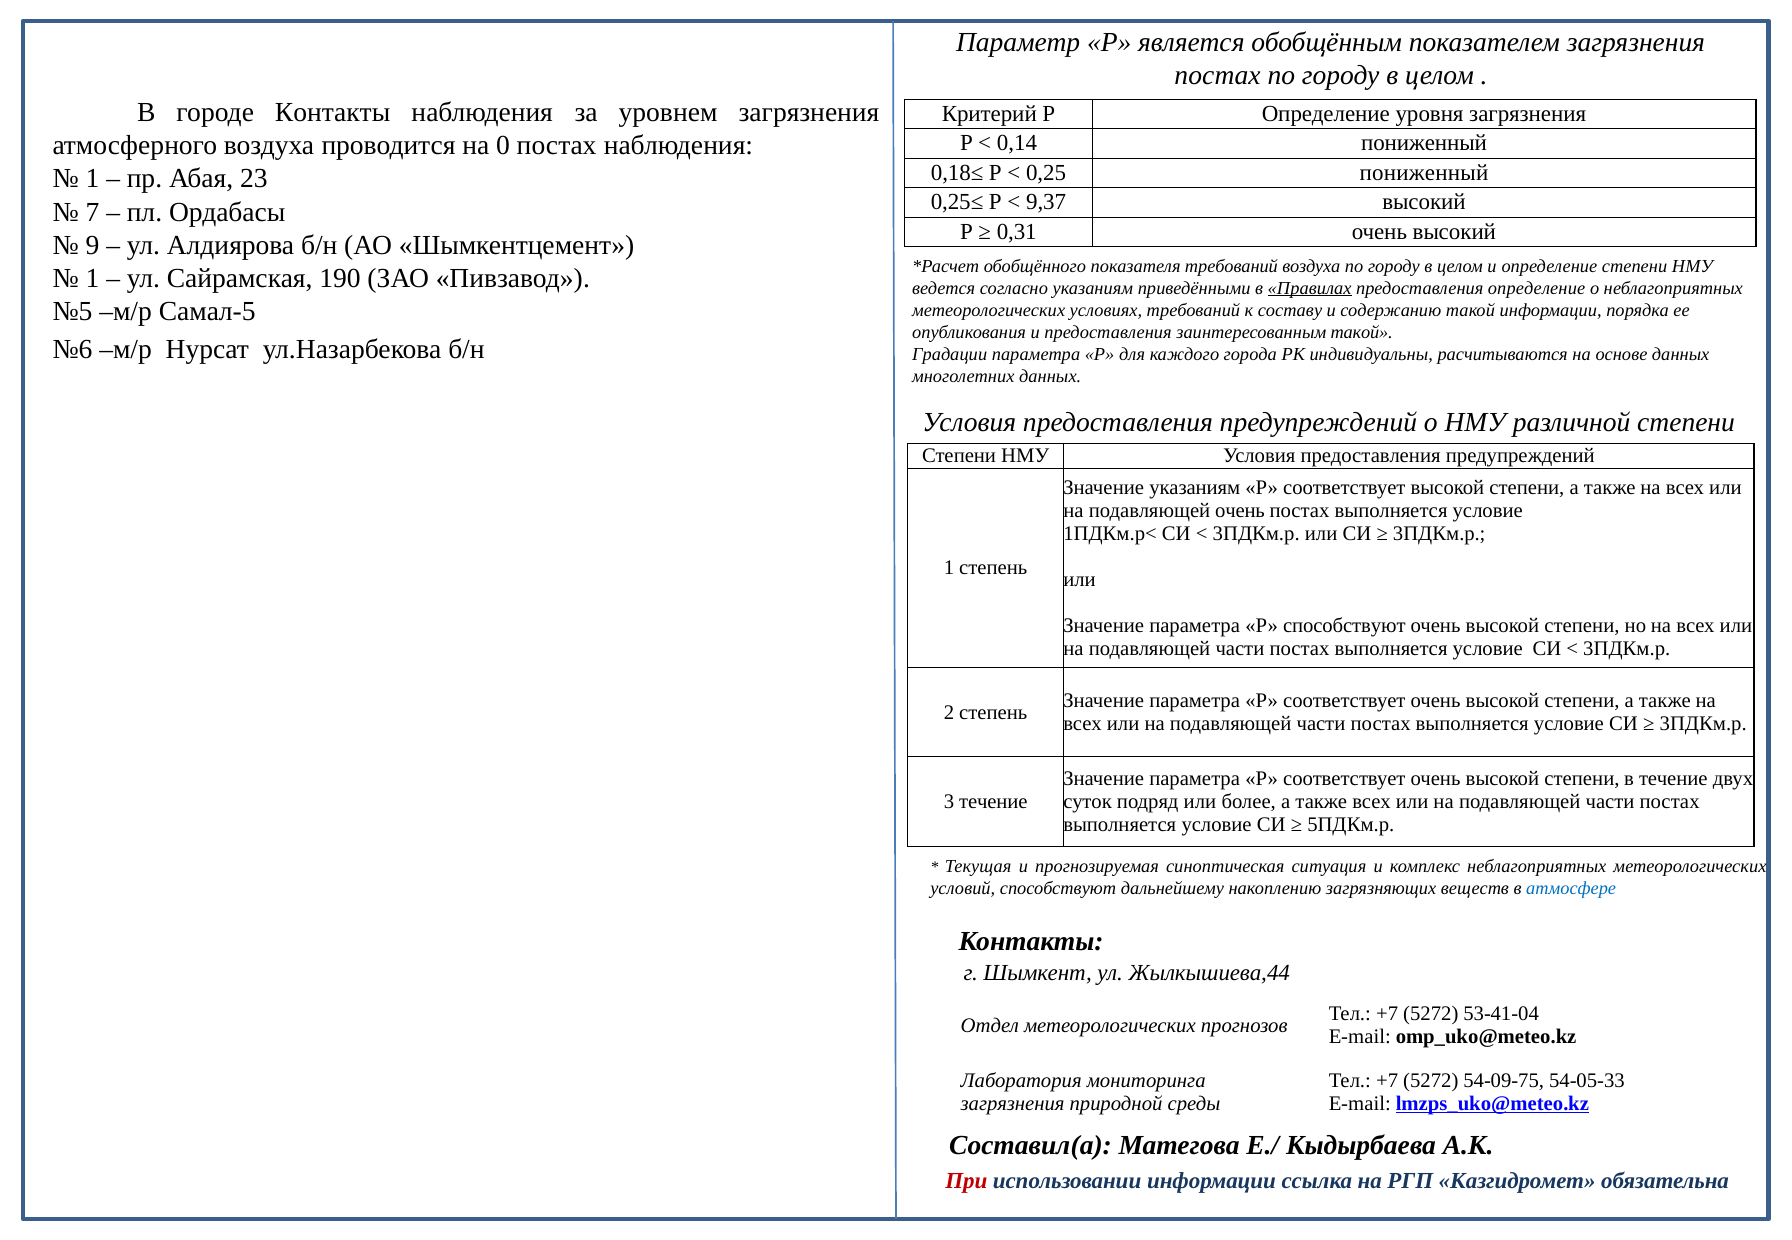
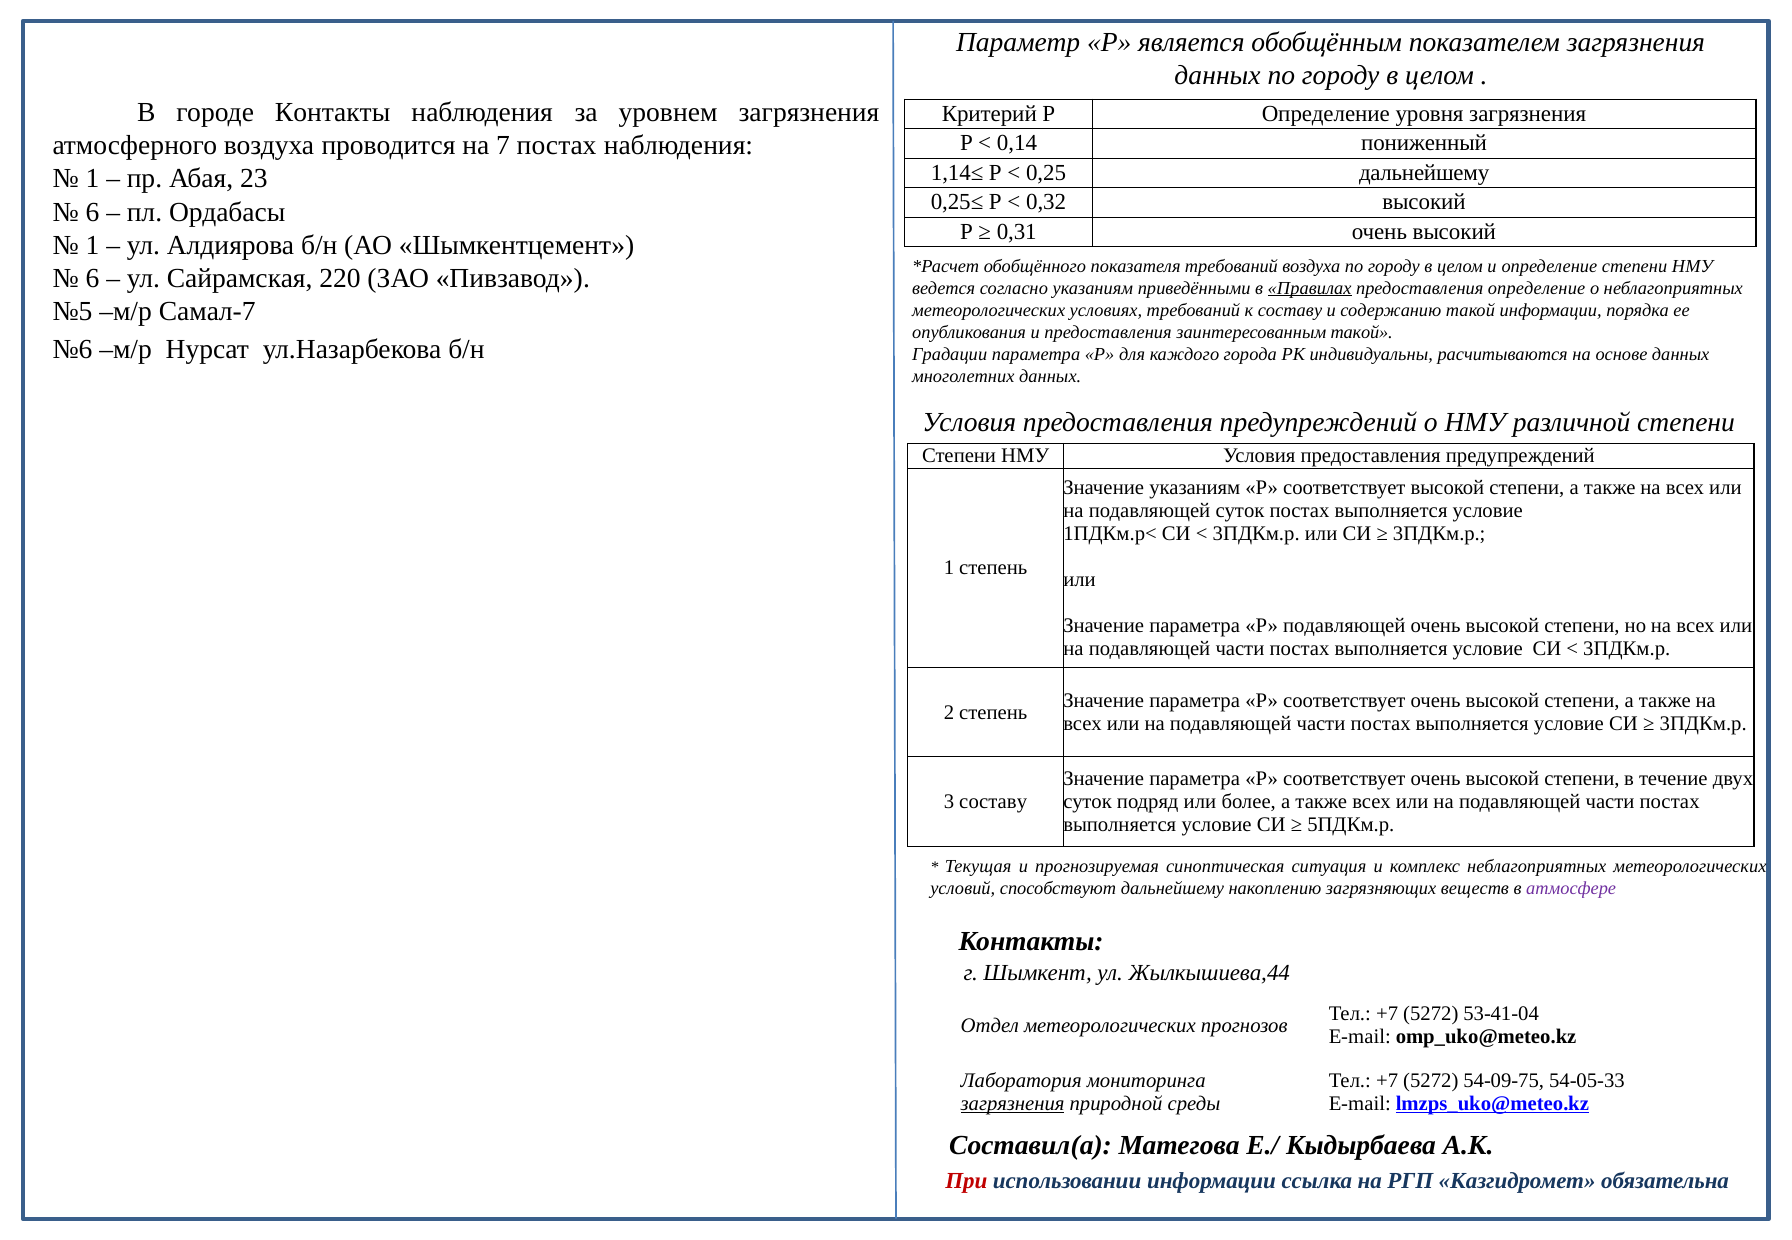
постах: постах -> данных (1218, 75)
0: 0 -> 7 (503, 146)
0,18≤: 0,18≤ -> 1,14≤ (957, 173)
0,25 пониженный: пониженный -> дальнейшему (1424, 173)
9,37: 9,37 -> 0,32 (1046, 202)
7: 7 -> 6 (93, 212)
9: 9 -> 1 (93, 245)
1: 1 -> 6 (93, 278)
190: 190 -> 220 (340, 278)
Самал-5: Самал-5 -> Самал-7 (207, 311)
подавляющей очень: очень -> суток (1240, 511)
Р способствуют: способствуют -> подавляющей (1344, 626)
3 течение: течение -> составу (993, 802)
атмосфере colour: blue -> purple (1571, 889)
загрязнения underline: none -> present (1013, 1104)
